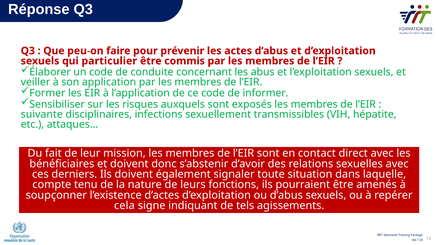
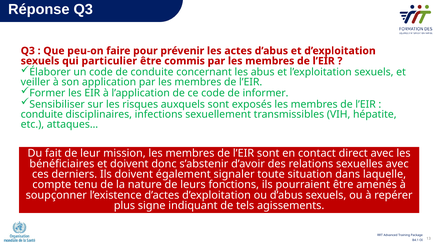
suivante: suivante -> conduite (42, 114)
cela: cela -> plus (124, 206)
